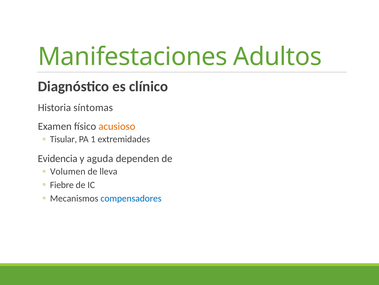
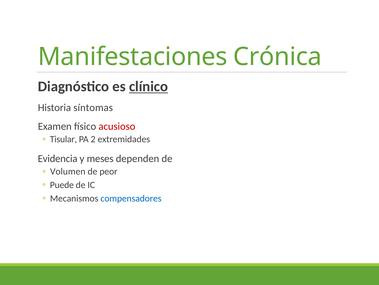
Adultos: Adultos -> Crónica (278, 57)
clínico underline: none -> present (149, 86)
acusioso colour: orange -> red (117, 126)
1: 1 -> 2 (93, 139)
aguda: aguda -> meses (100, 158)
lleva: lleva -> peor (108, 171)
Fiebre: Fiebre -> Puede (62, 185)
